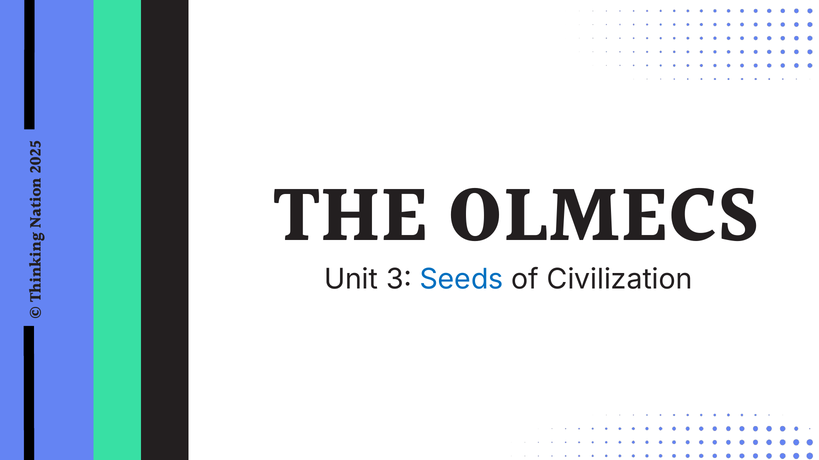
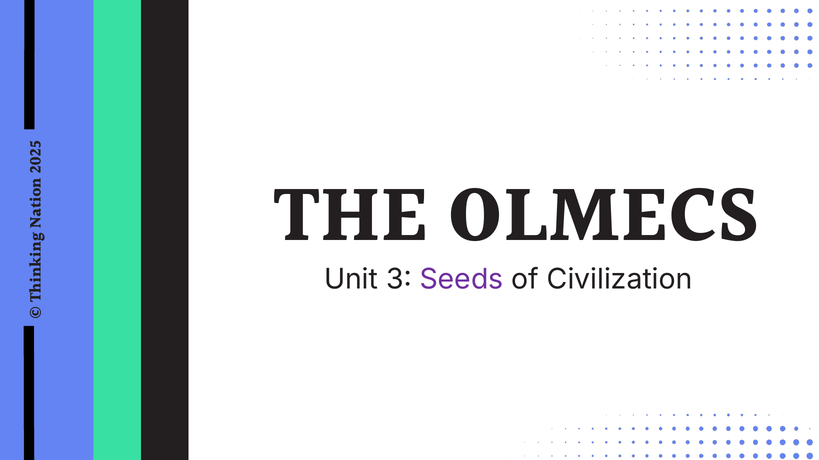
Seeds colour: blue -> purple (462, 280)
